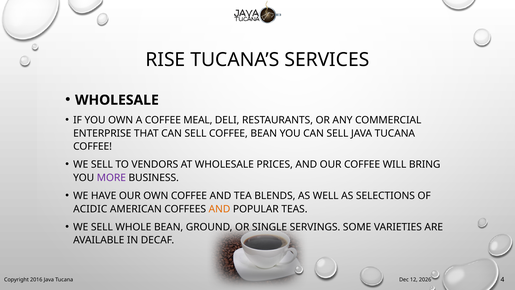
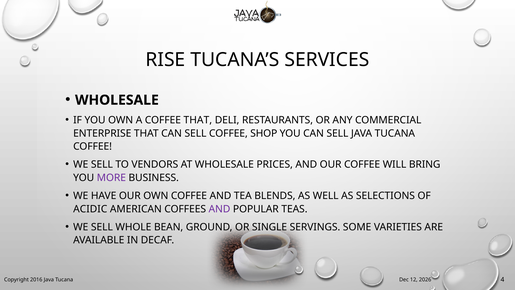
COFFEE MEAL: MEAL -> THAT (198, 120)
COFFEE BEAN: BEAN -> SHOP (264, 133)
AND colour: orange -> purple (219, 209)
